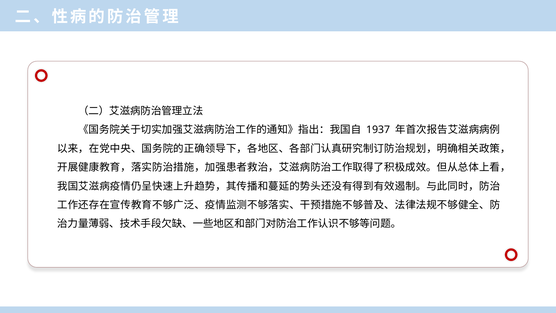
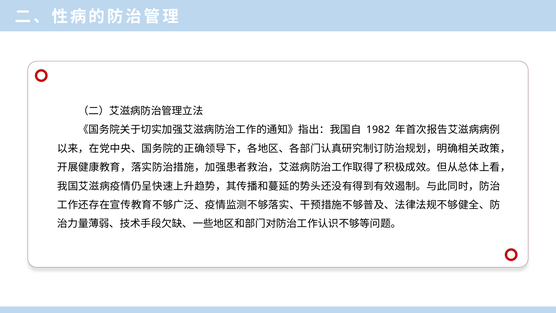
1937: 1937 -> 1982 (378, 130)
